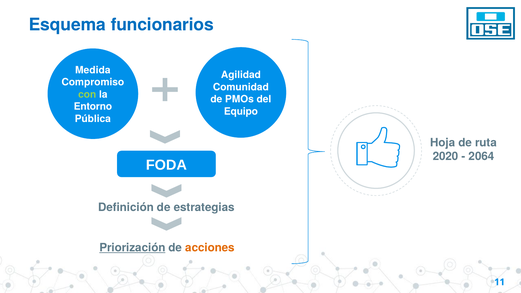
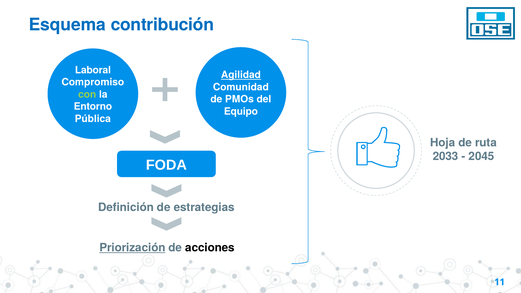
funcionarios: funcionarios -> contribución (162, 25)
Medida: Medida -> Laboral (93, 70)
Agilidad underline: none -> present (241, 75)
2020: 2020 -> 2033 (446, 156)
2064: 2064 -> 2045 (481, 156)
acciones colour: orange -> black (210, 248)
